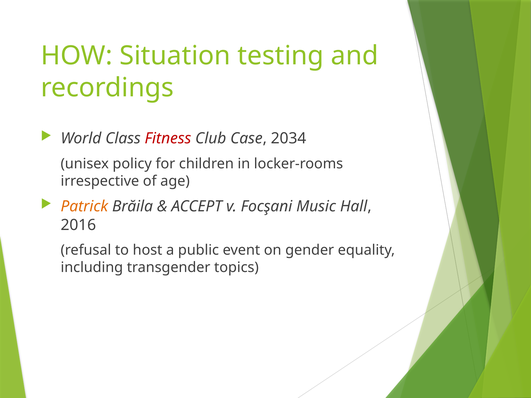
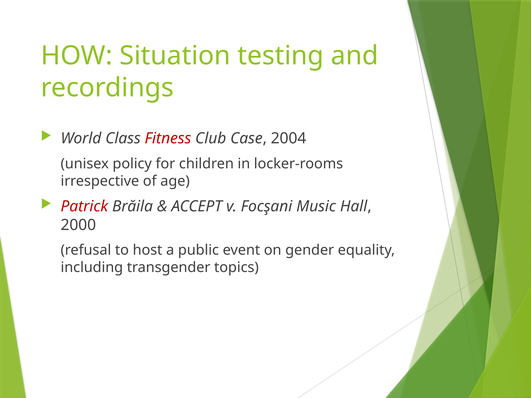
2034: 2034 -> 2004 (289, 139)
Patrick colour: orange -> red (84, 206)
2016: 2016 -> 2000 (78, 225)
